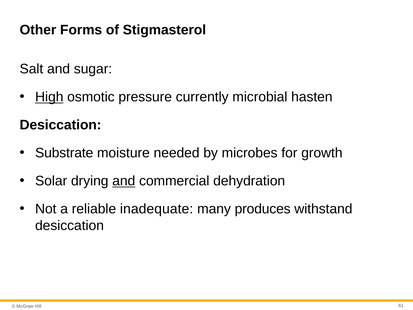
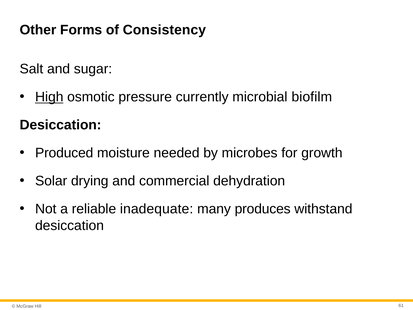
Stigmasterol: Stigmasterol -> Consistency (164, 30)
hasten: hasten -> biofilm (312, 97)
Substrate: Substrate -> Produced (64, 153)
and underline: present -> none (124, 181)
